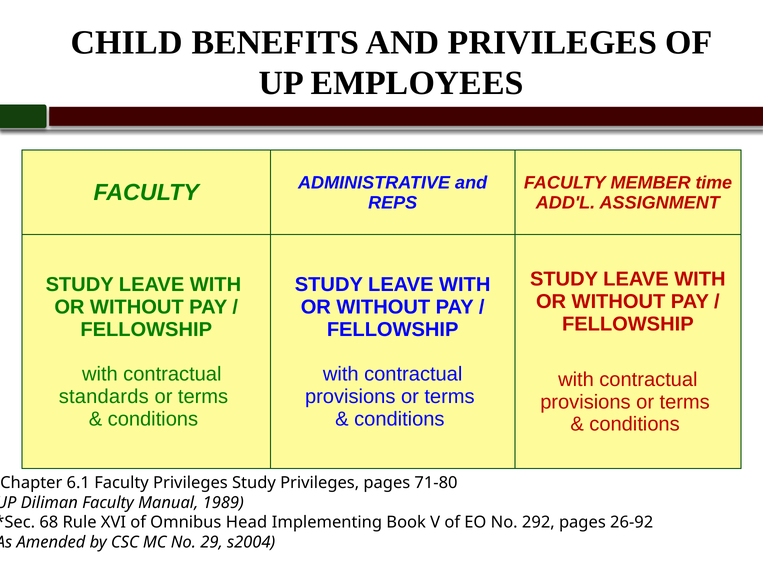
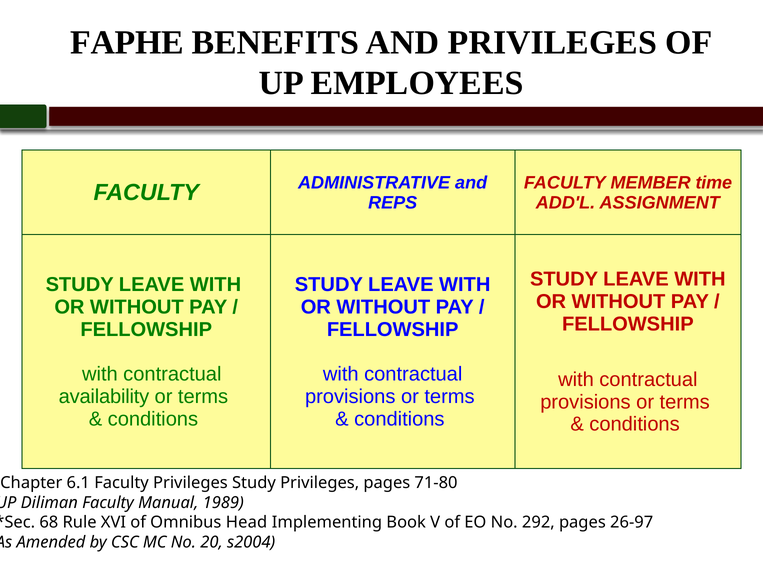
CHILD: CHILD -> FAPHE (127, 42)
standards: standards -> availability (104, 397)
26-92: 26-92 -> 26-97 (632, 523)
29: 29 -> 20 (211, 543)
